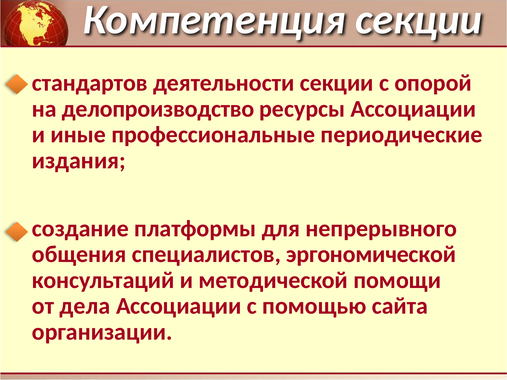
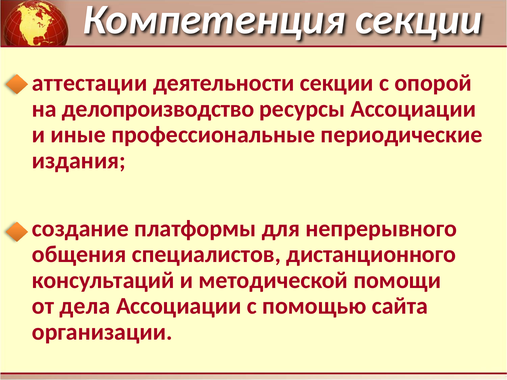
стандартов: стандартов -> аттестации (90, 83)
эргономической: эргономической -> дистанционного (371, 255)
